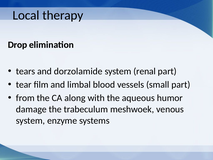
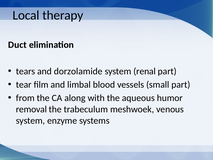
Drop: Drop -> Duct (17, 45)
damage: damage -> removal (31, 109)
